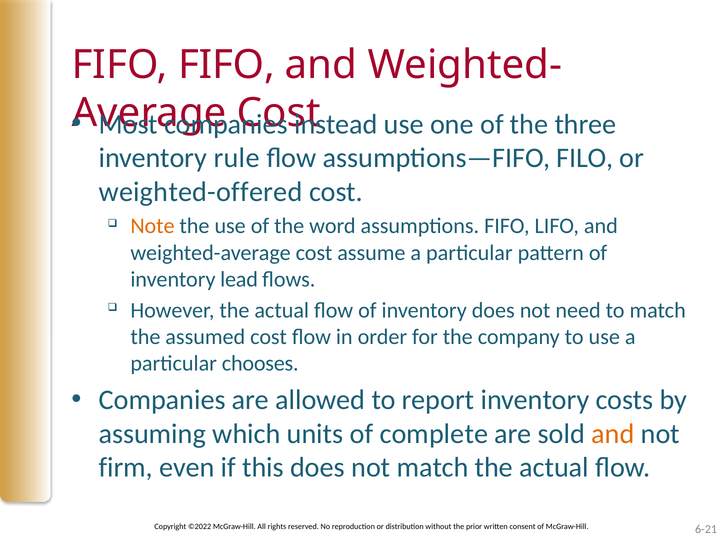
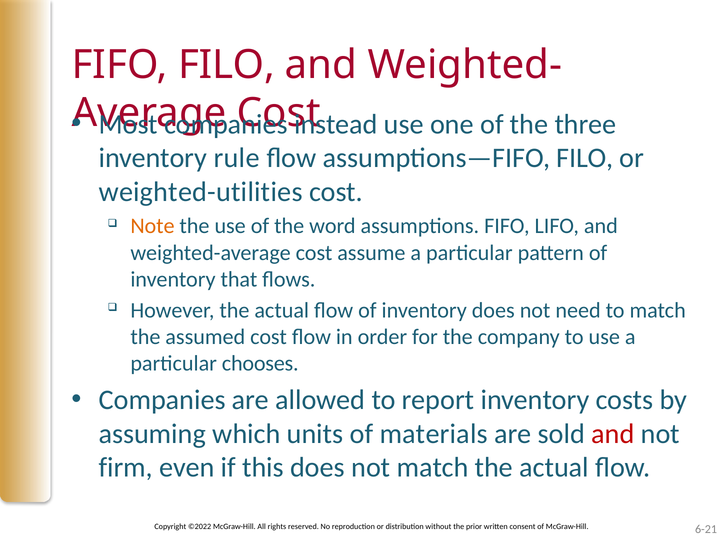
FIFO FIFO: FIFO -> FILO (227, 65)
weighted-offered: weighted-offered -> weighted-utilities (201, 192)
lead: lead -> that (239, 279)
complete: complete -> materials (434, 433)
and colour: orange -> red (613, 433)
